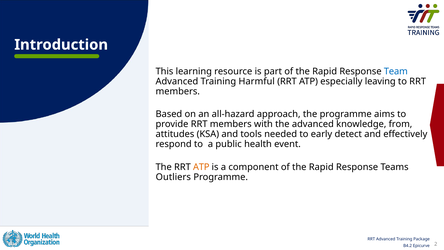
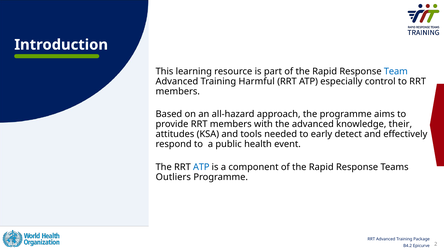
leaving: leaving -> control (380, 81)
from: from -> their (400, 124)
ATP colour: orange -> blue (201, 167)
